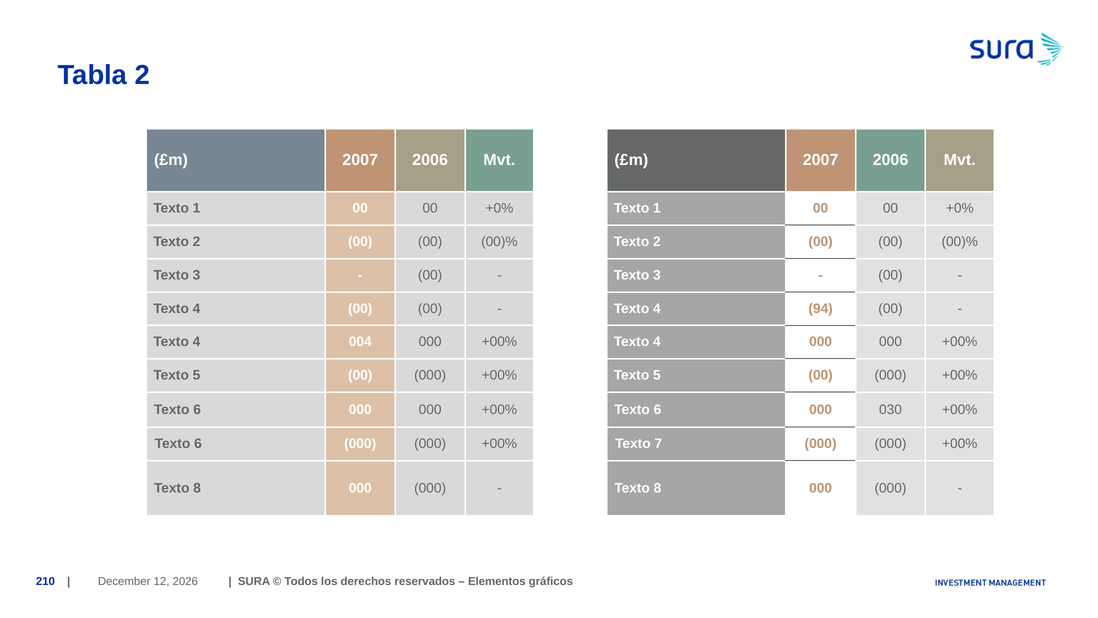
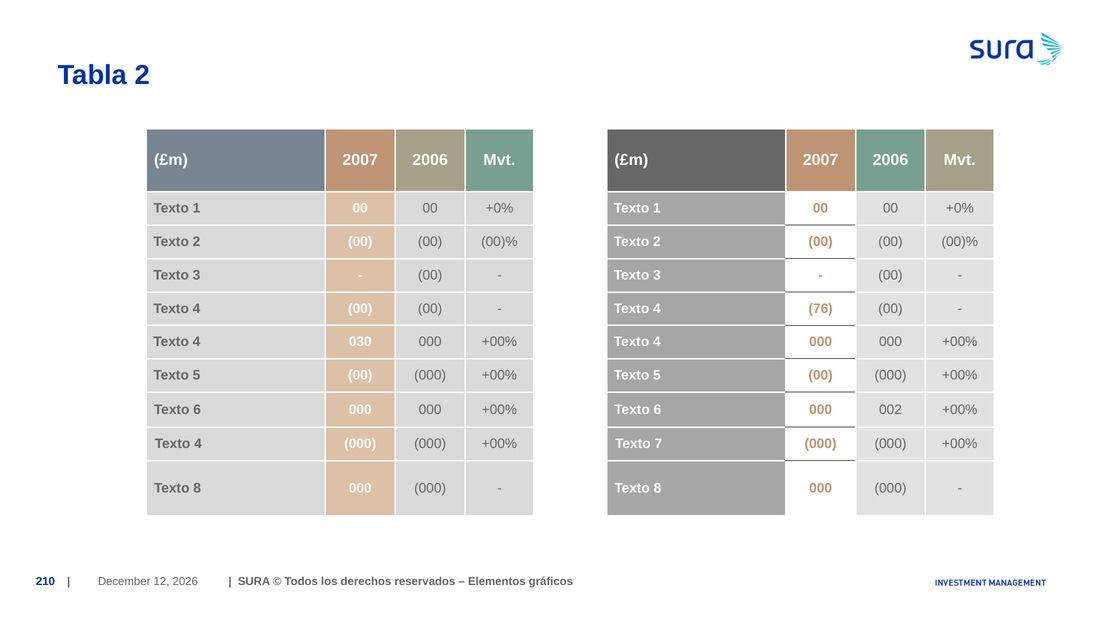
94: 94 -> 76 (821, 309)
004: 004 -> 030 (360, 342)
030: 030 -> 002 (891, 409)
6: 6 -> 4 (198, 444)
